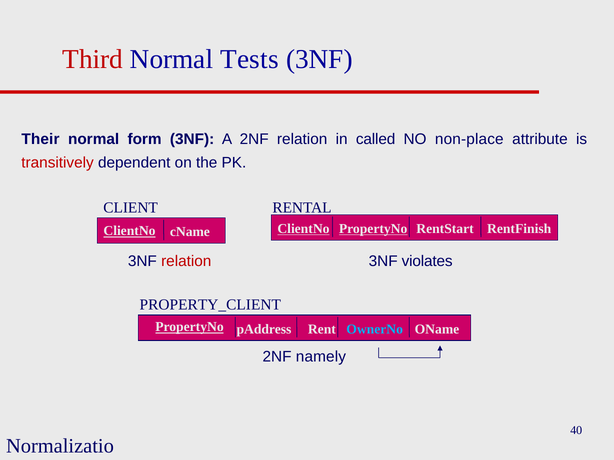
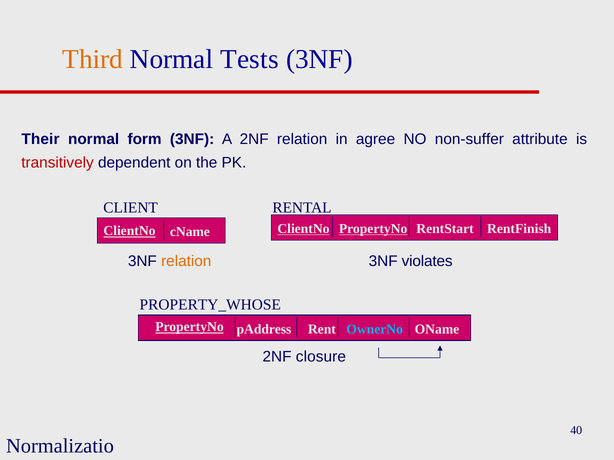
Third colour: red -> orange (93, 59)
called: called -> agree (376, 139)
non-place: non-place -> non-suffer (469, 139)
relation colour: red -> orange (186, 262)
PROPERTY_CLIENT: PROPERTY_CLIENT -> PROPERTY_WHOSE (210, 305)
namely: namely -> closure (321, 357)
